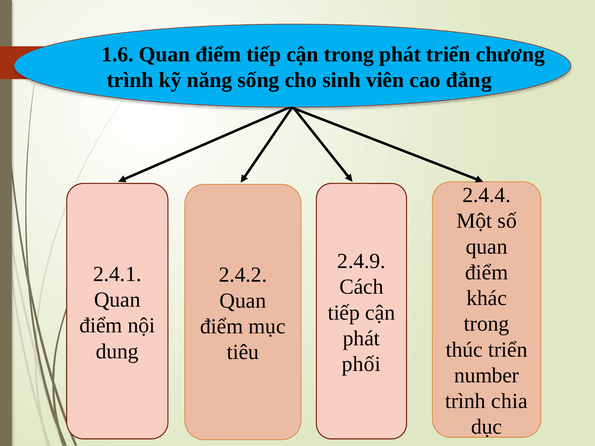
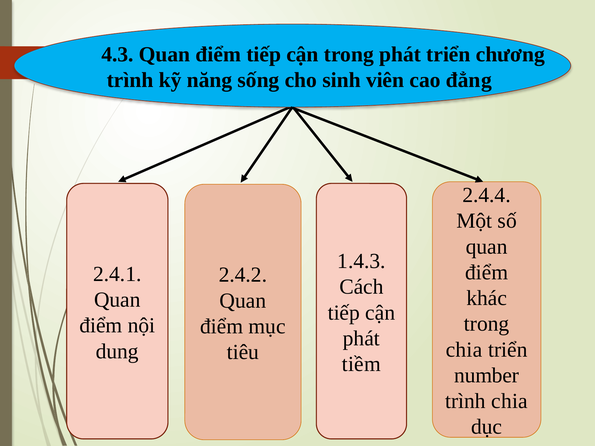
1.6: 1.6 -> 4.3 (118, 54)
2.4.9: 2.4.9 -> 1.4.3 (361, 261)
thúc: thúc -> chia (464, 350)
phối: phối -> tiềm (361, 364)
